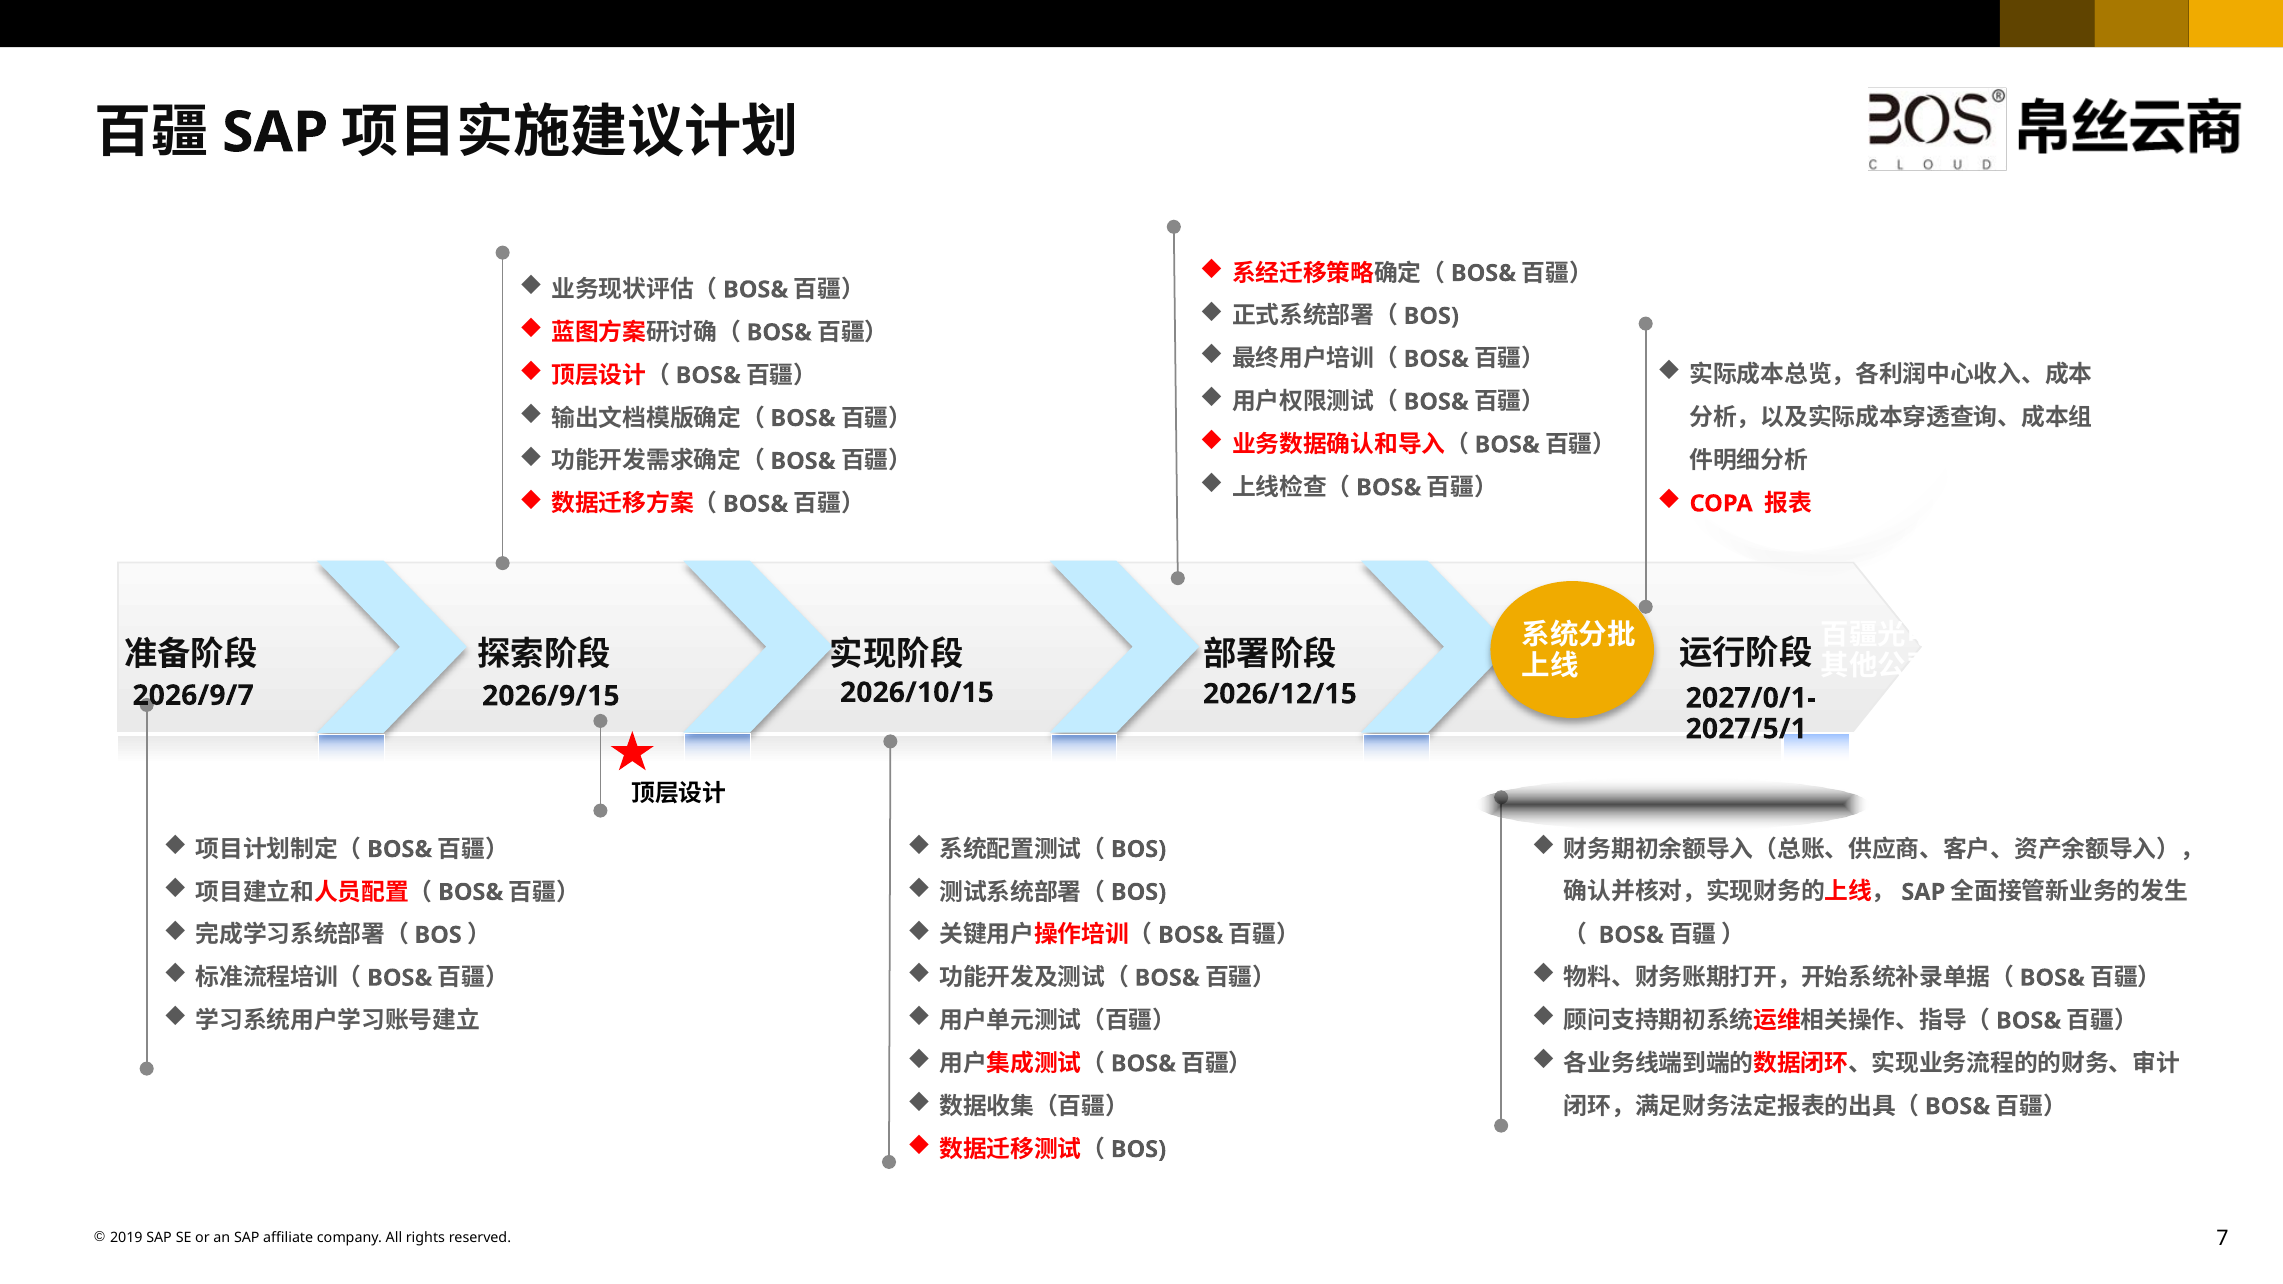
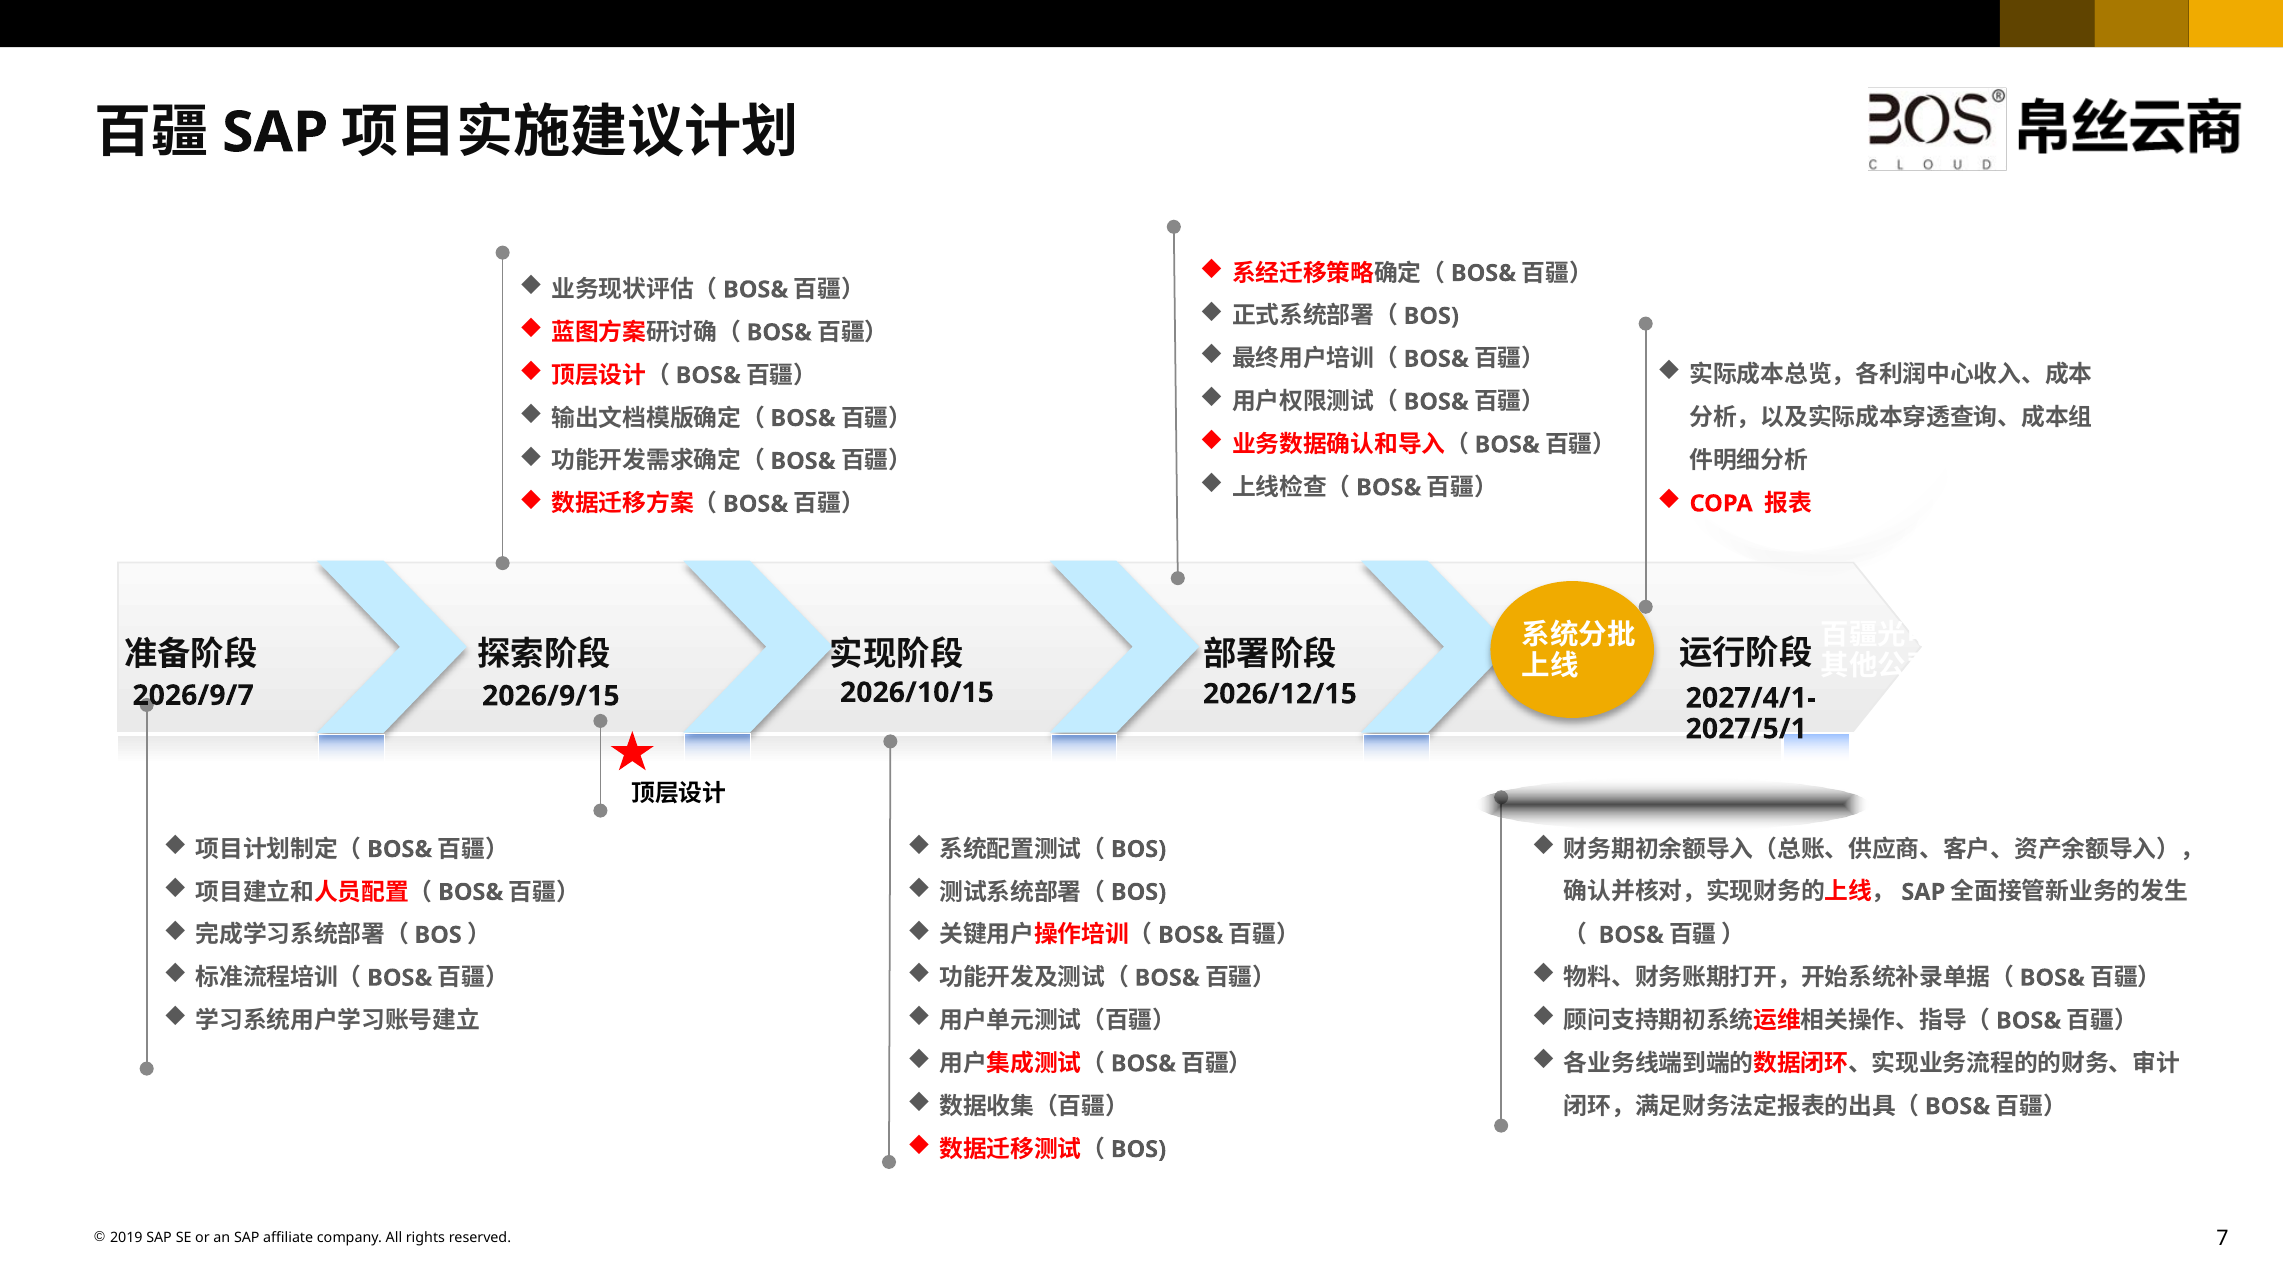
2027/0/1-: 2027/0/1- -> 2027/4/1- (1751, 698)
